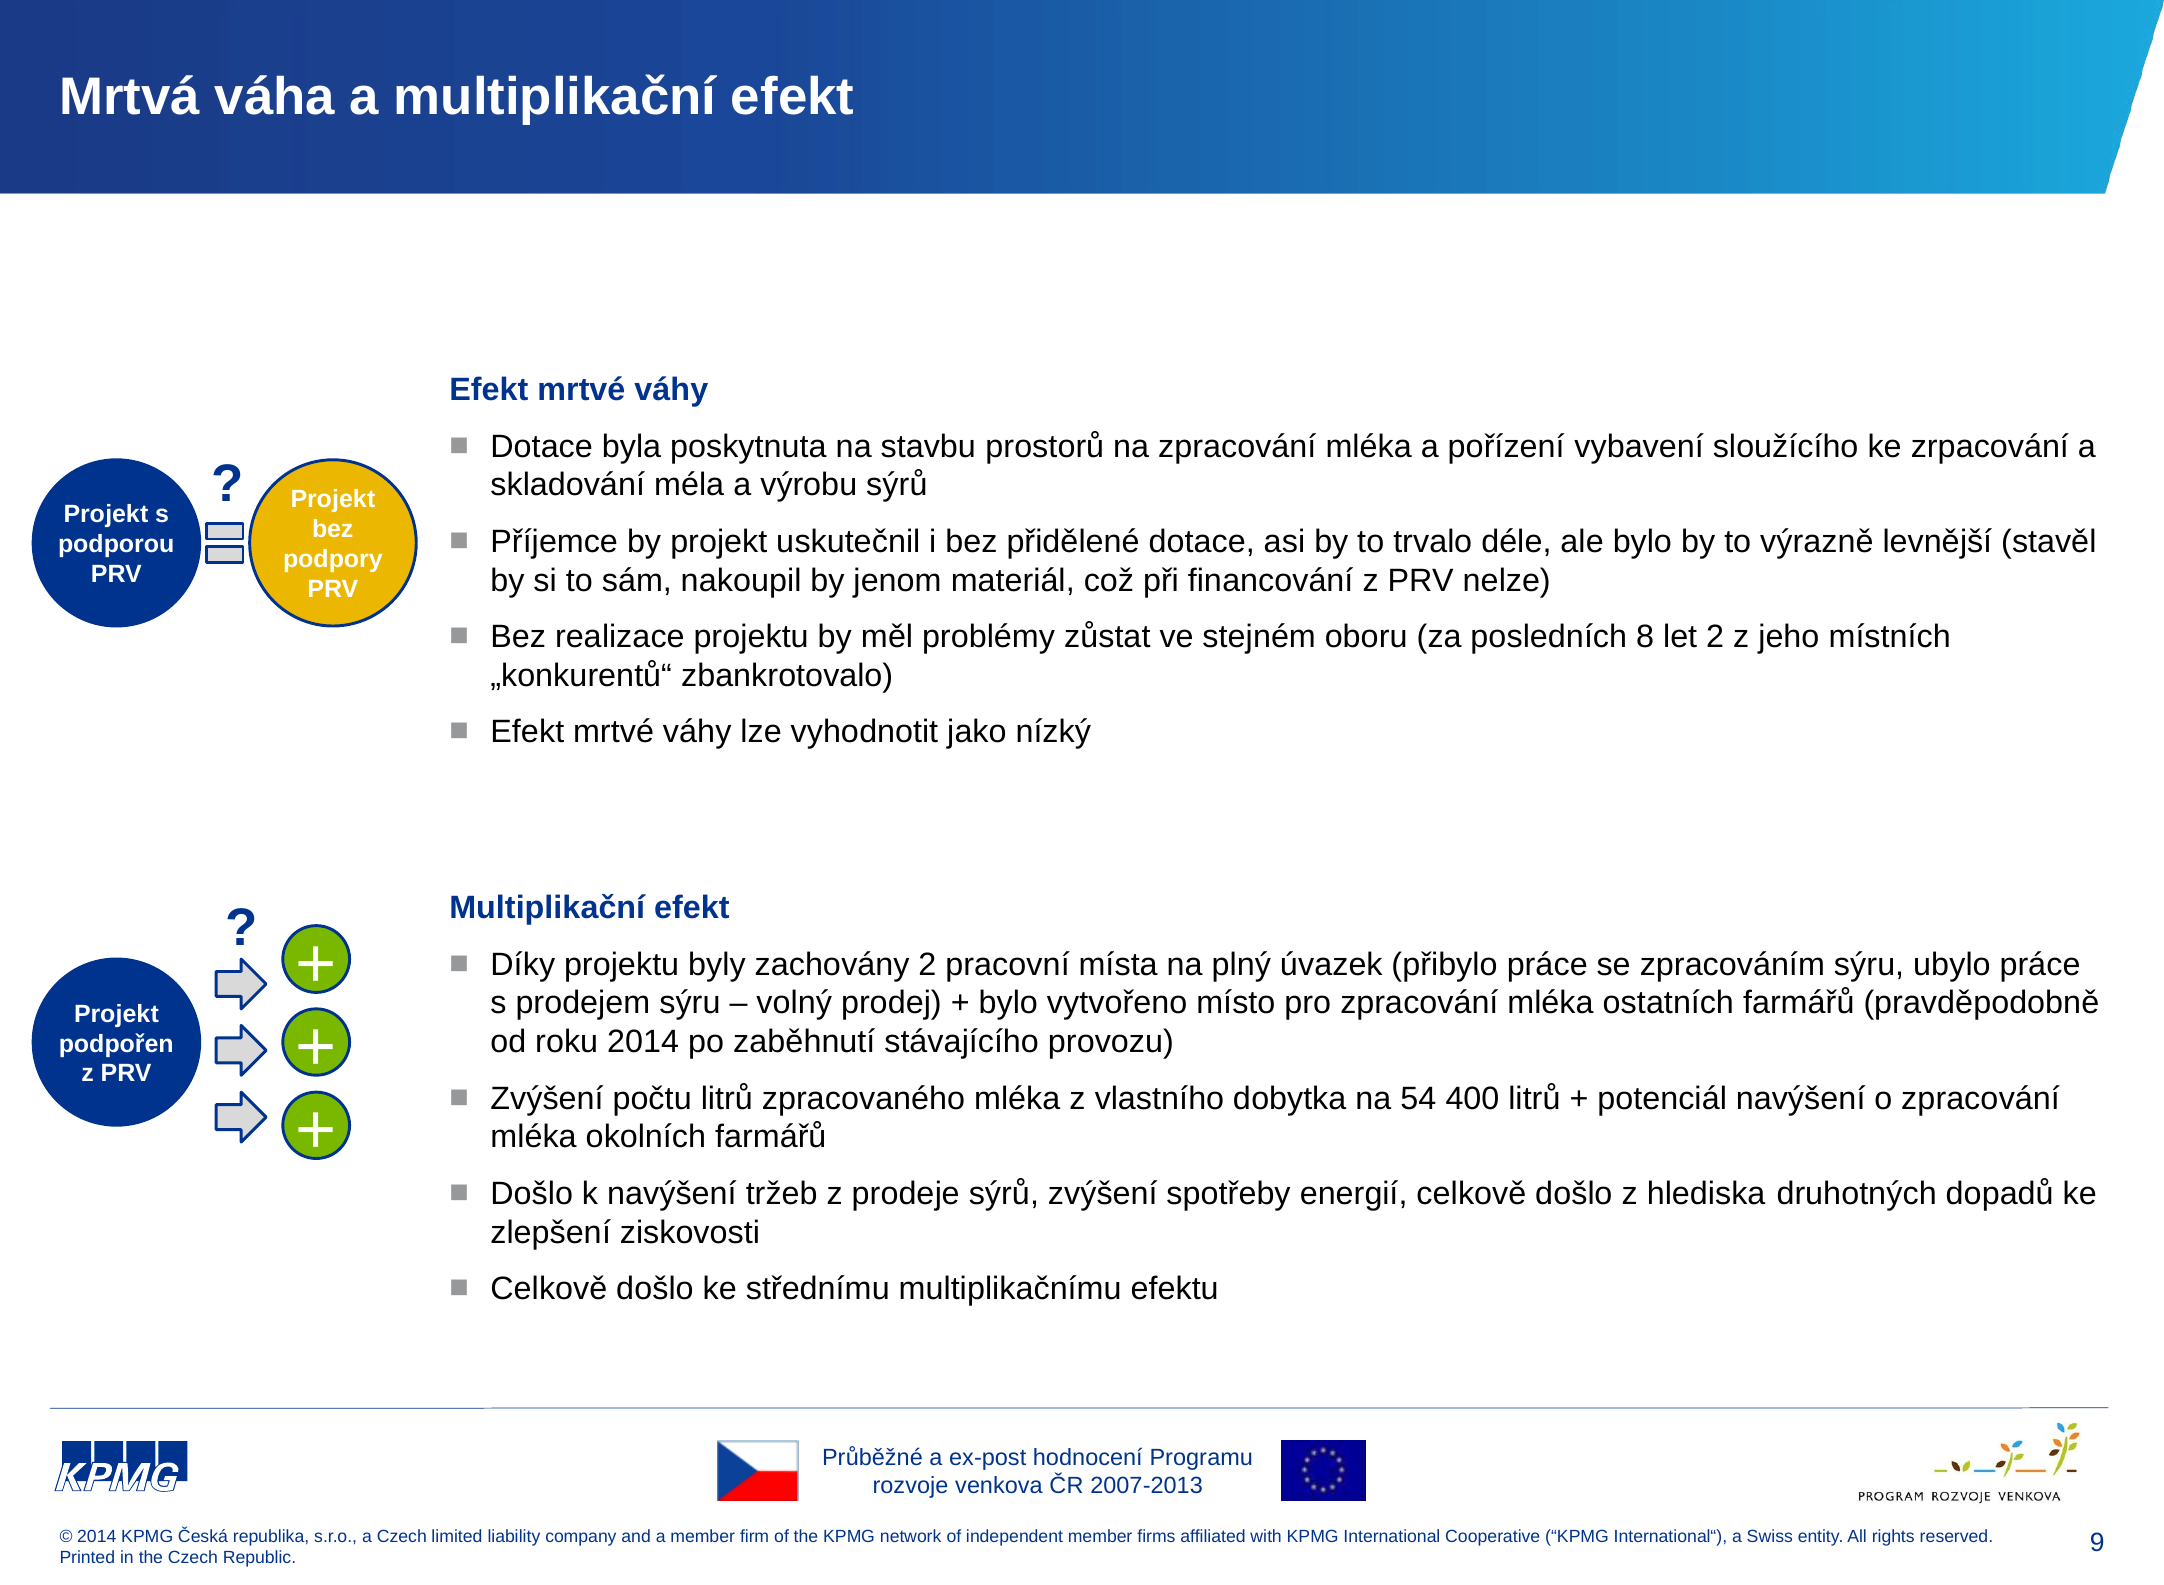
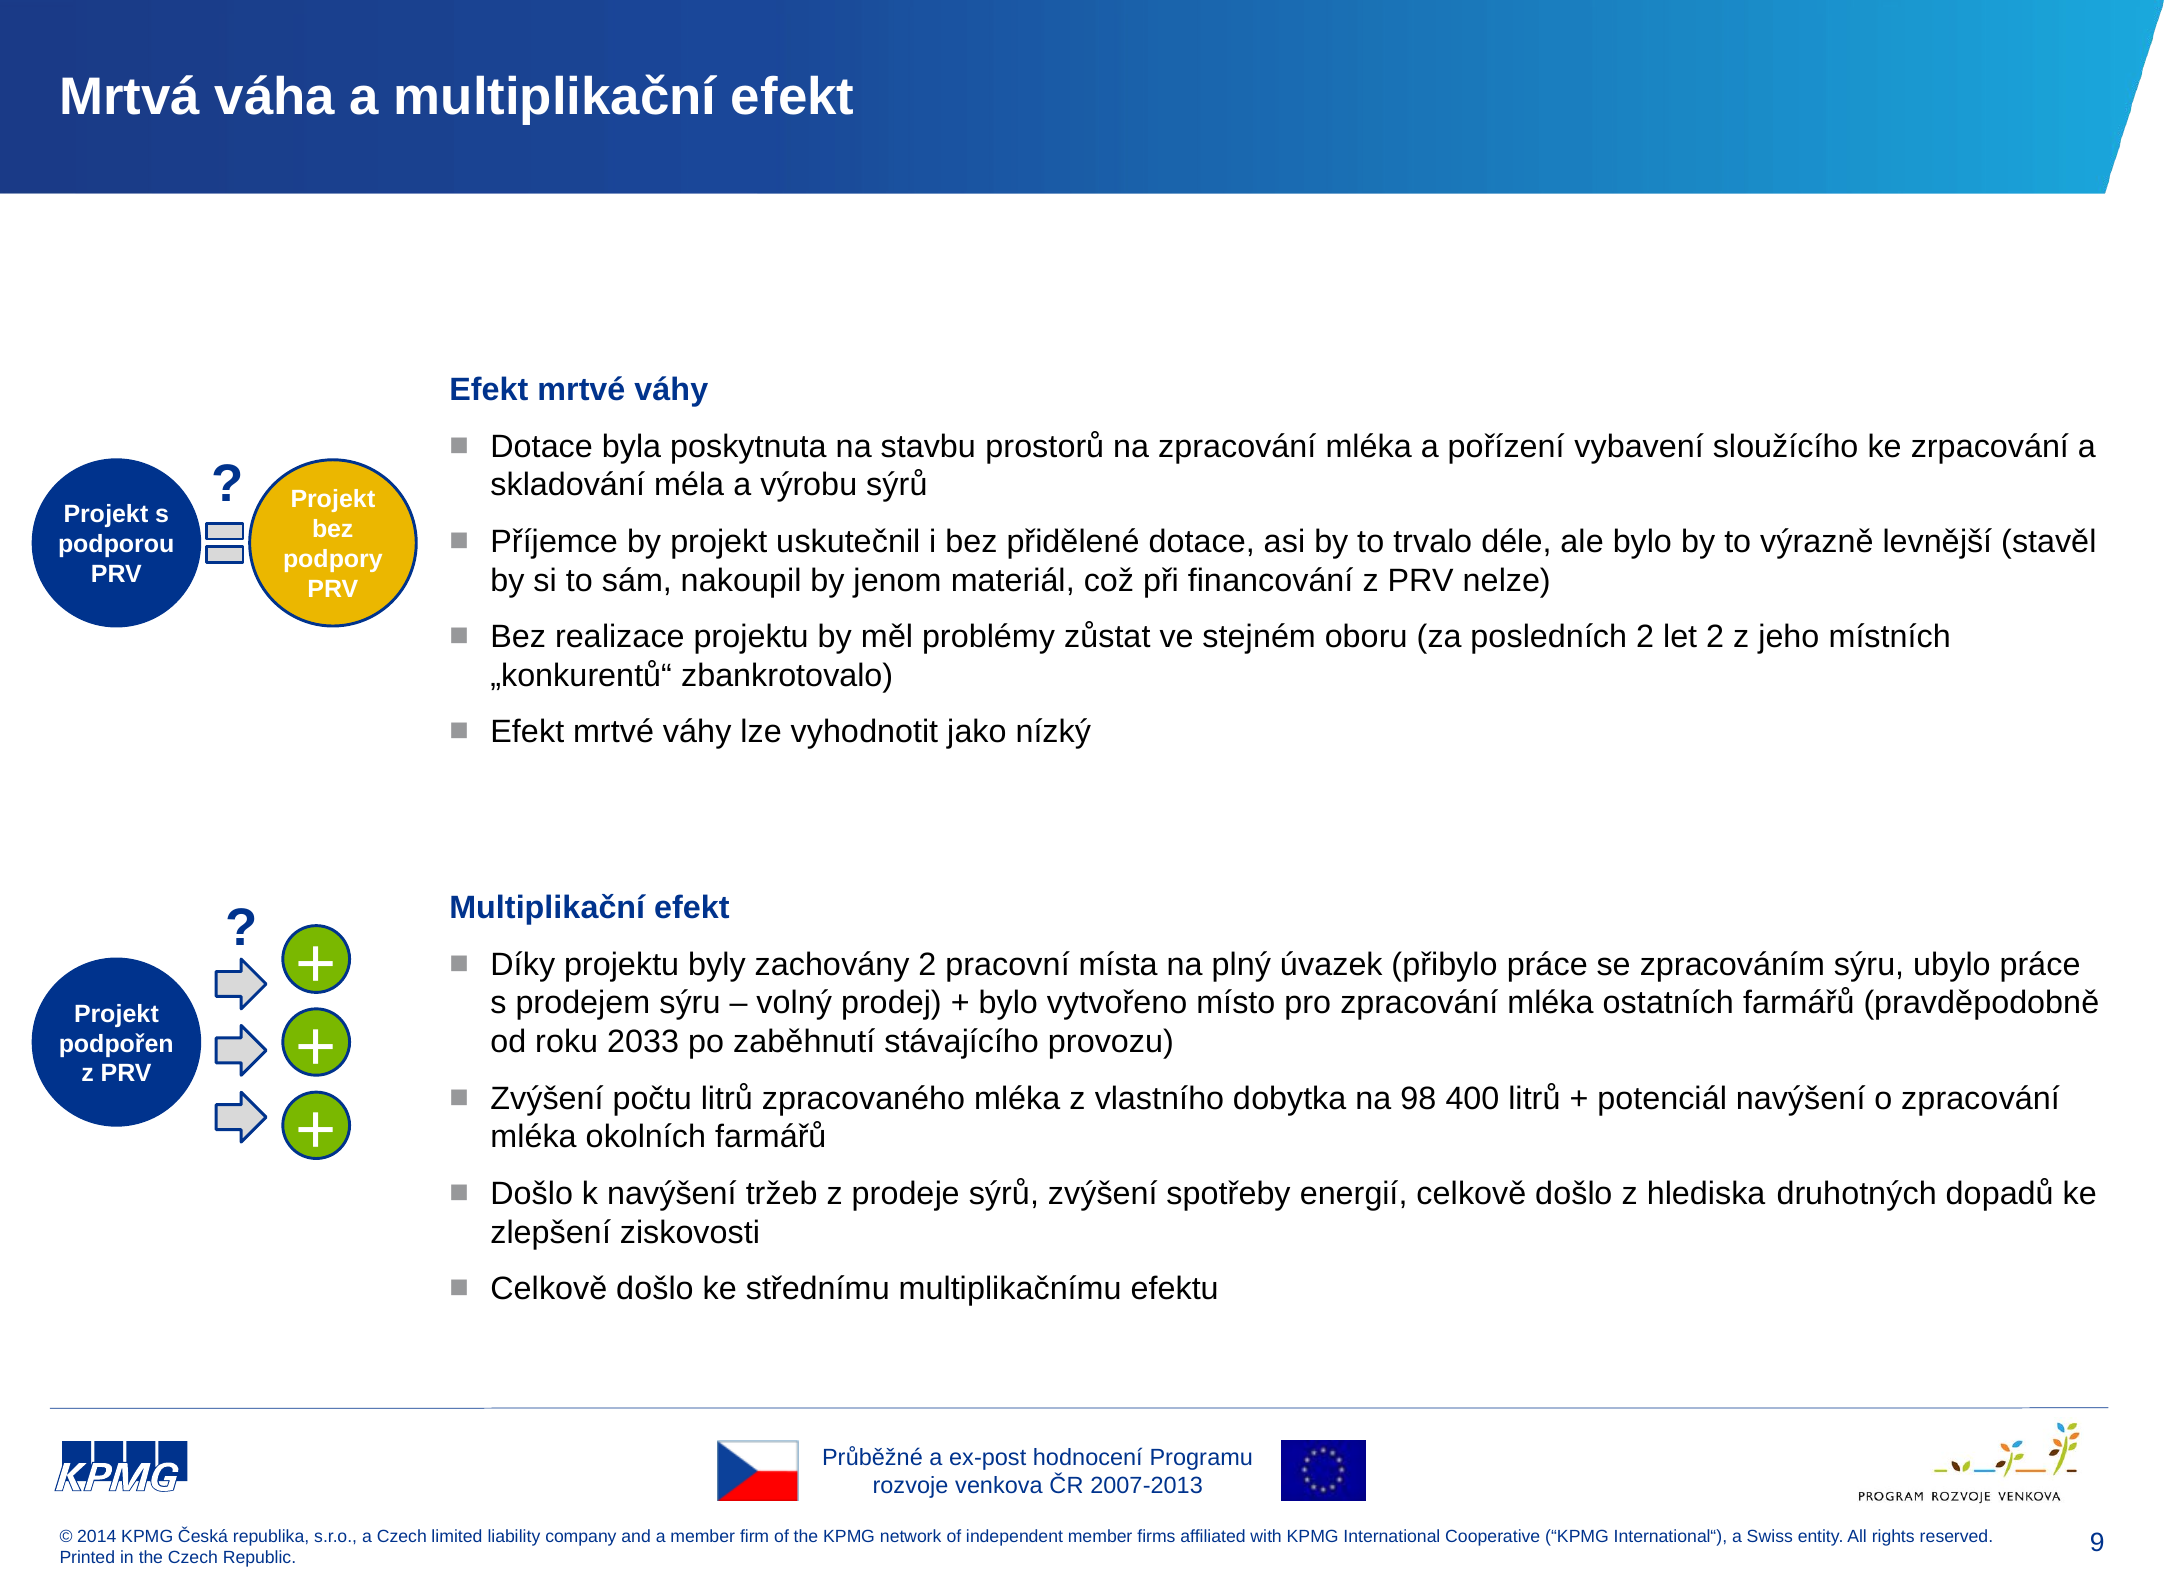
posledních 8: 8 -> 2 (1645, 637)
roku 2014: 2014 -> 2033 (643, 1042)
54: 54 -> 98 (1418, 1099)
